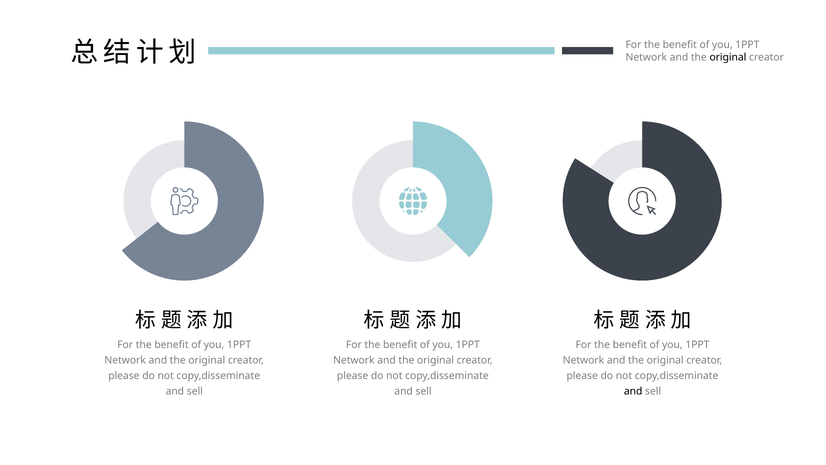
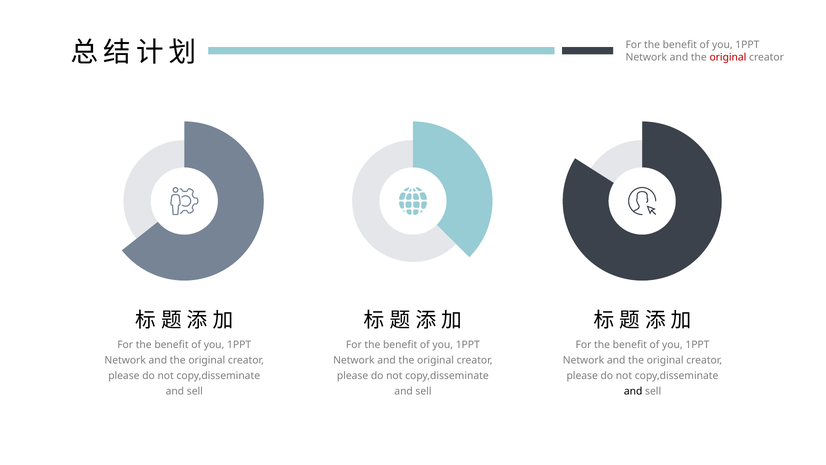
original colour: black -> red (728, 57)
